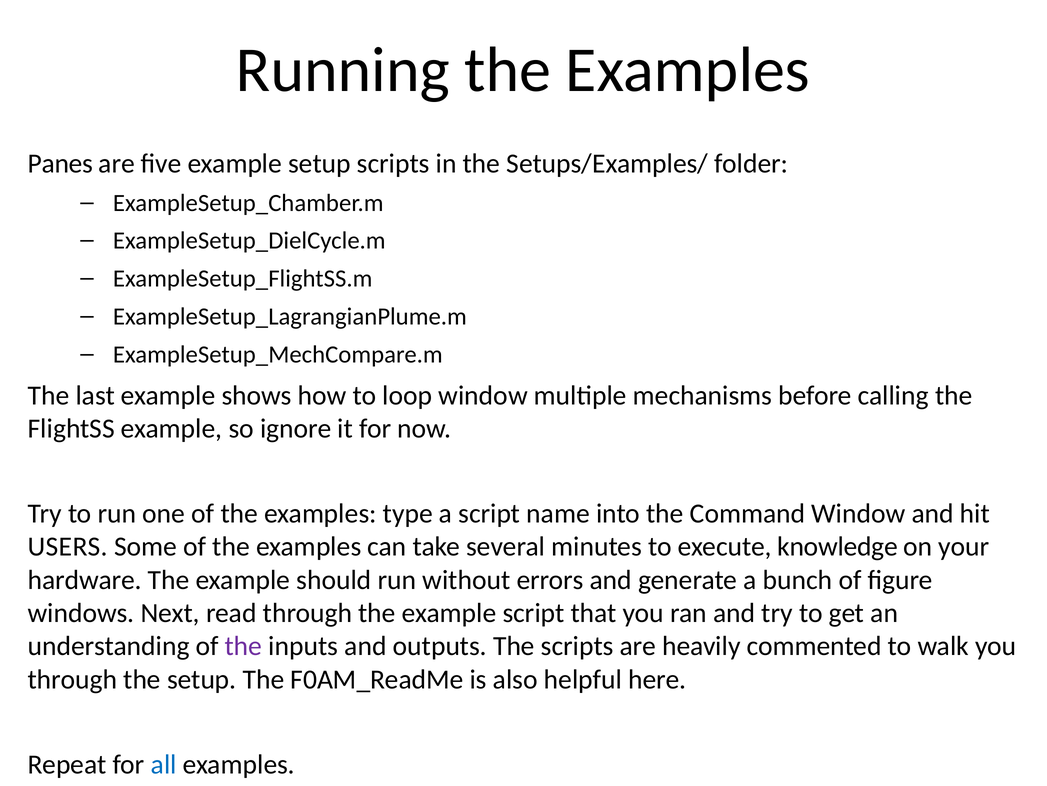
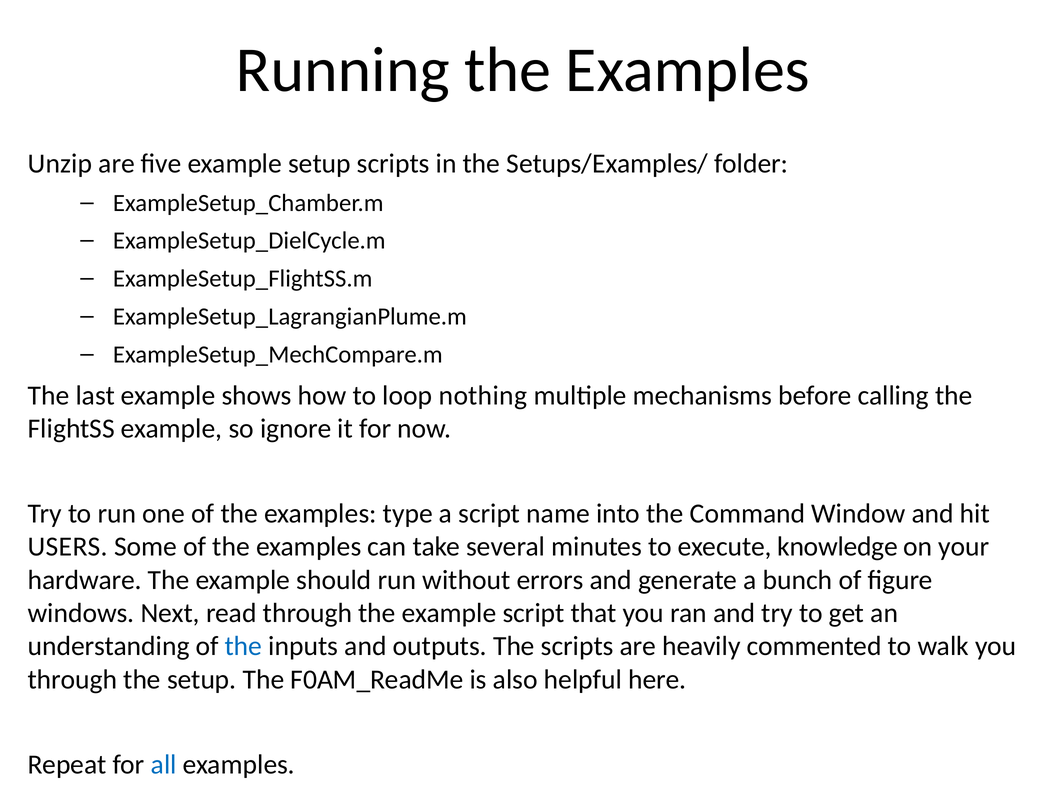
Panes: Panes -> Unzip (60, 163)
loop window: window -> nothing (483, 395)
the colour: purple -> blue (243, 646)
